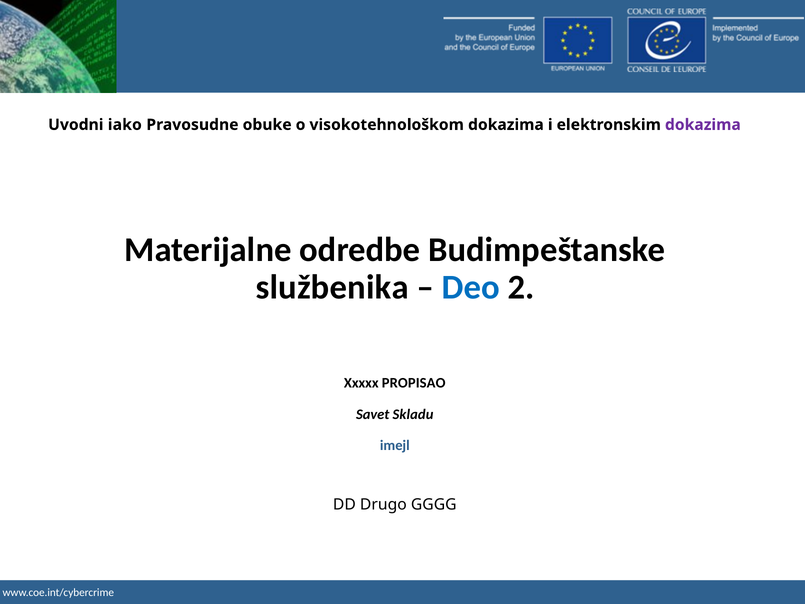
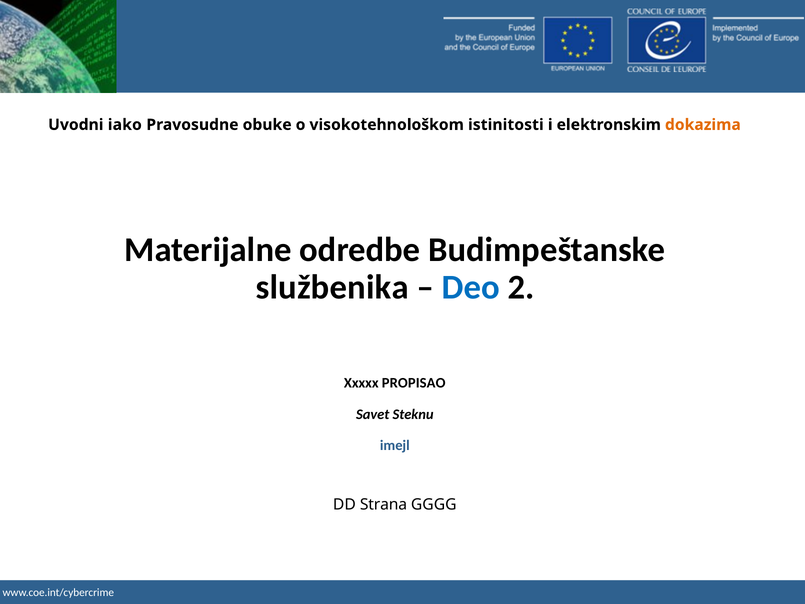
visokotehnološkom dokazima: dokazima -> istinitosti (506, 125)
dokazima colour: purple -> orange (703, 125)
Skladu: Skladu -> Steknu (413, 414)
Drugo: Drugo -> Strana (383, 504)
